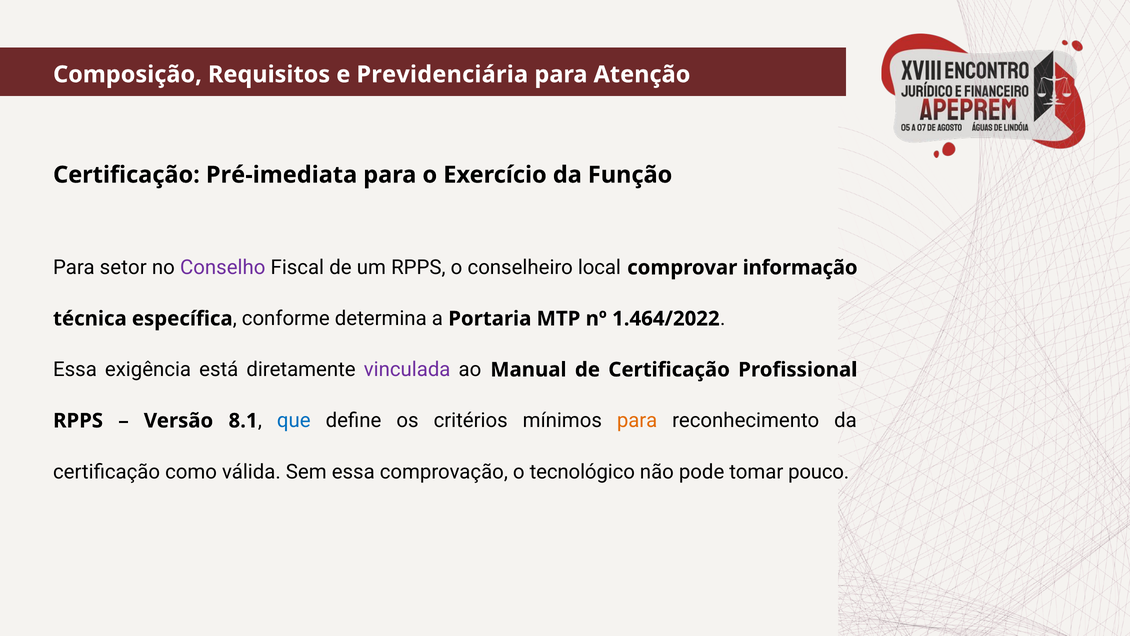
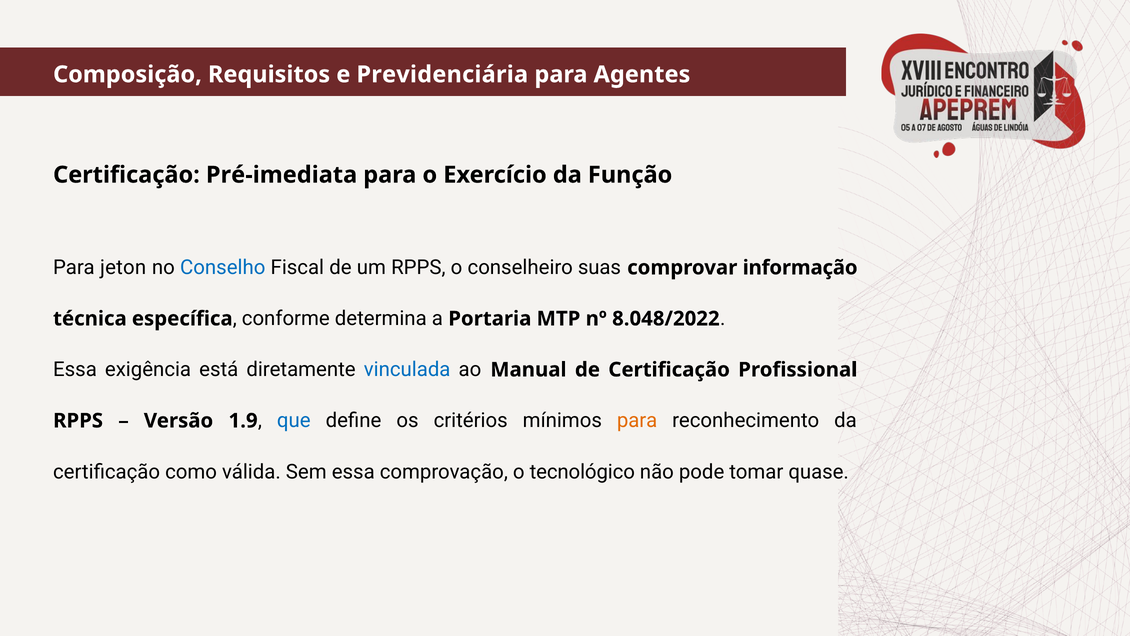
Atenção: Atenção -> Agentes (642, 74)
setor: setor -> jeton (123, 267)
Conselho colour: purple -> blue (223, 267)
local: local -> suas (599, 267)
1.464/2022: 1.464/2022 -> 8.048/2022 (666, 318)
vinculada colour: purple -> blue (407, 370)
8.1: 8.1 -> 1.9 (243, 421)
pouco: pouco -> quase (819, 472)
